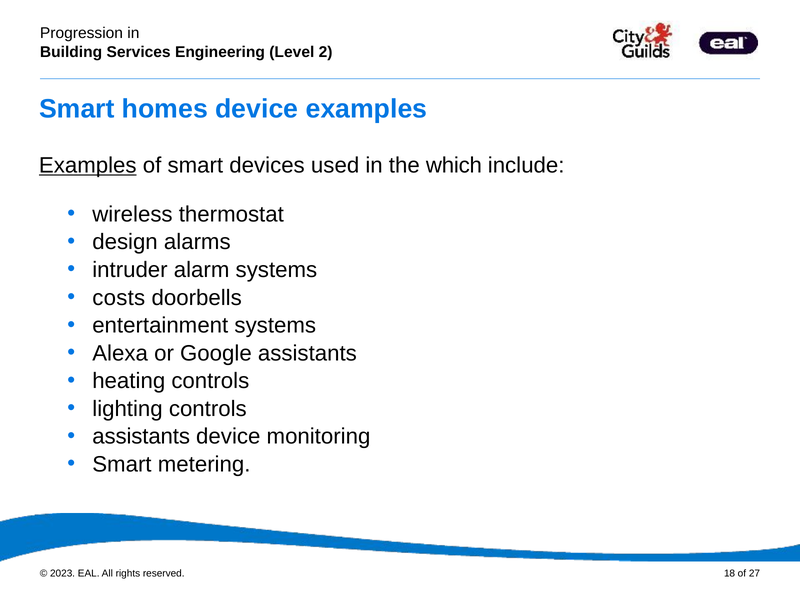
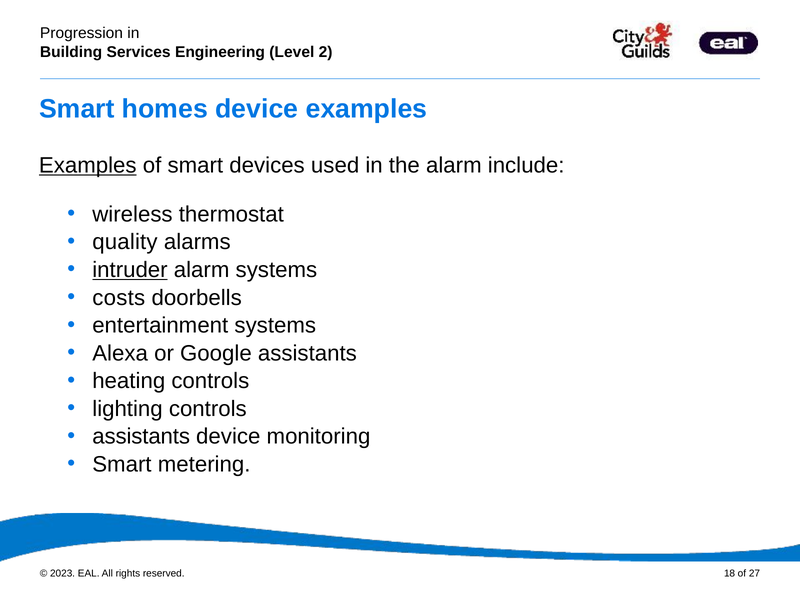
the which: which -> alarm (454, 165)
design: design -> quality (125, 242)
intruder underline: none -> present (130, 270)
